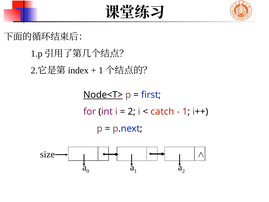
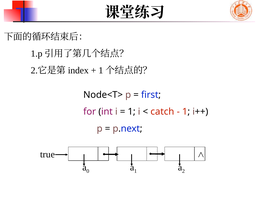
Node<T> underline: present -> none (103, 95)
2: 2 -> 1 (132, 112)
size: size -> true (47, 154)
